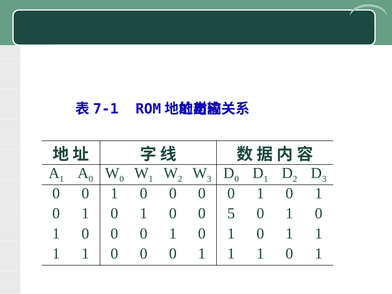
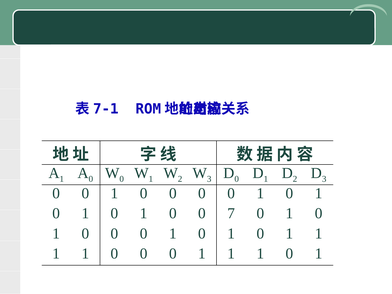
5: 5 -> 7 (231, 213)
